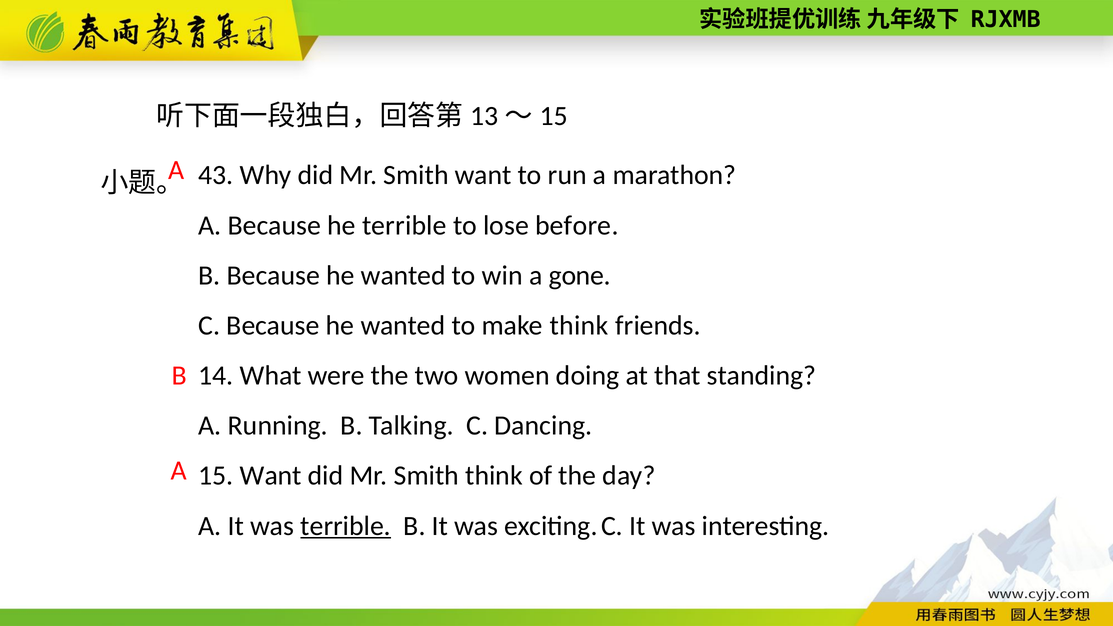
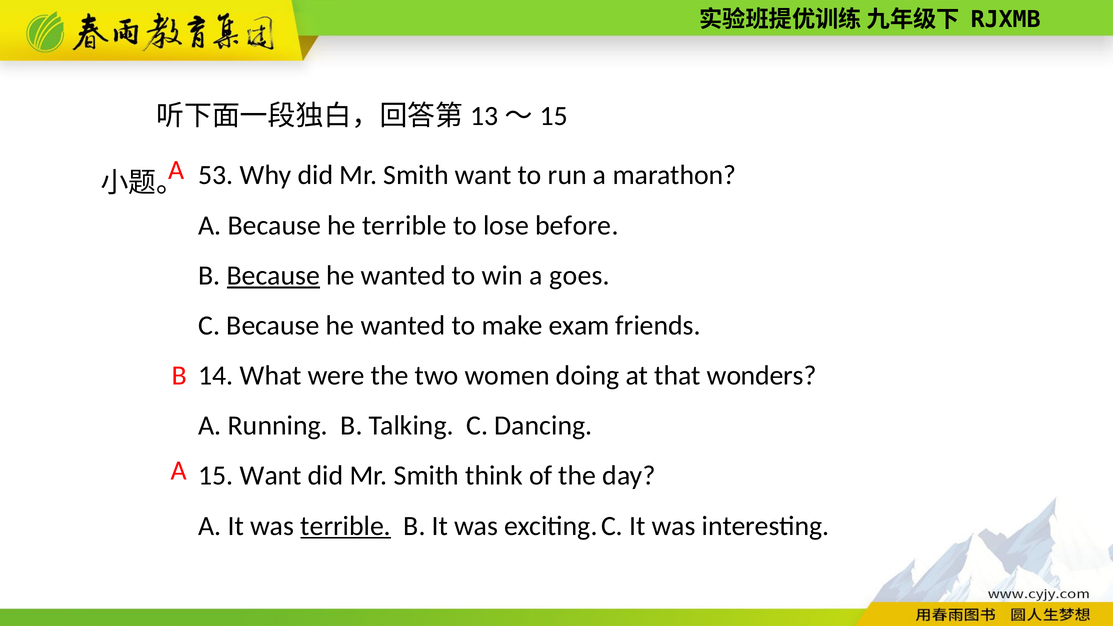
43: 43 -> 53 (216, 175)
Because underline: none -> present (273, 275)
gone: gone -> goes (580, 275)
make think: think -> exam (579, 326)
standing: standing -> wonders (762, 376)
